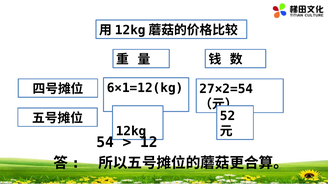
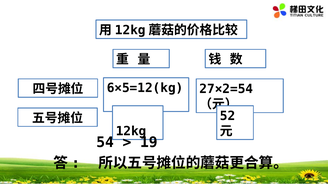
6×1=12(kg: 6×1=12(kg -> 6×5=12(kg (145, 88)
12: 12 -> 19 (149, 143)
